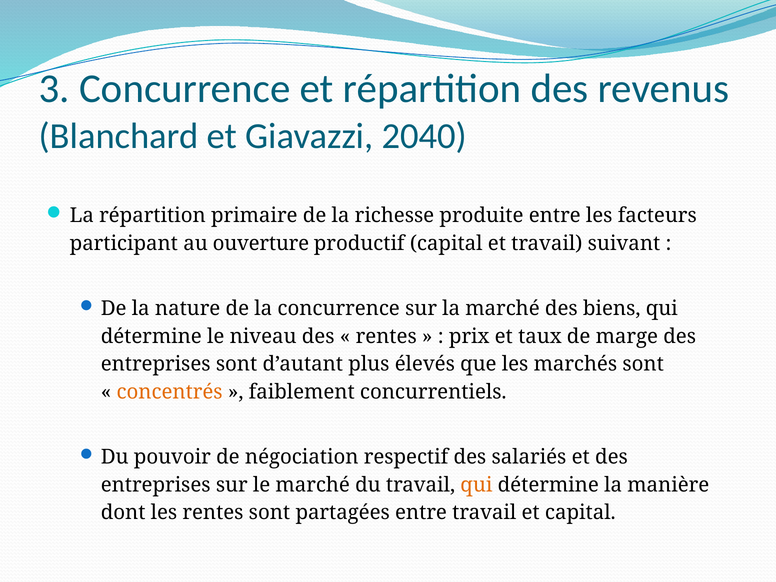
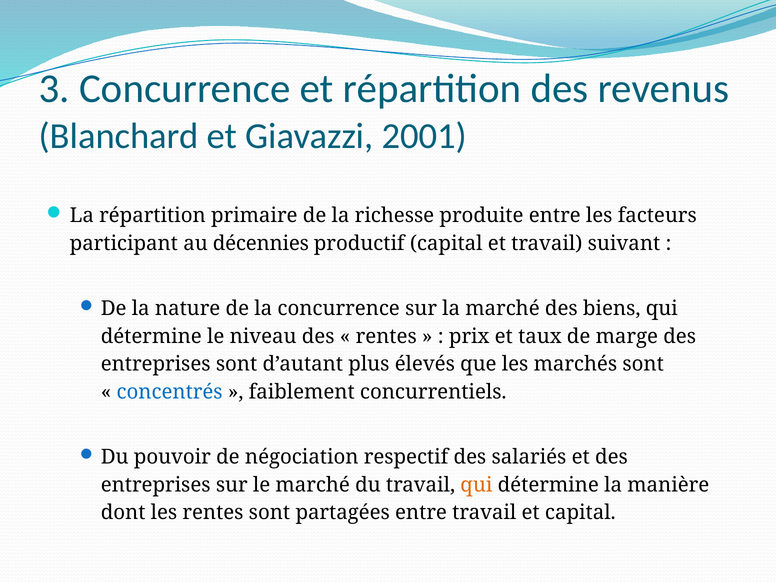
2040: 2040 -> 2001 (424, 136)
ouverture: ouverture -> décennies (261, 243)
concentrés colour: orange -> blue (170, 392)
